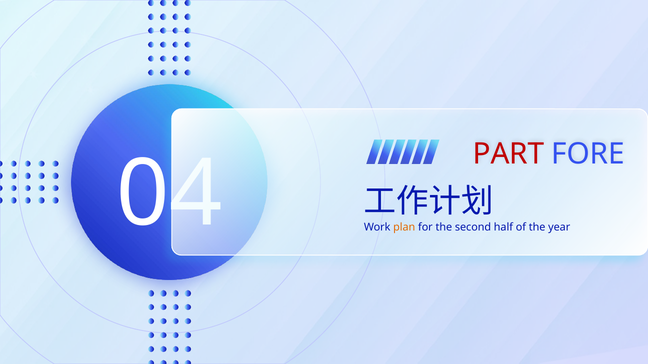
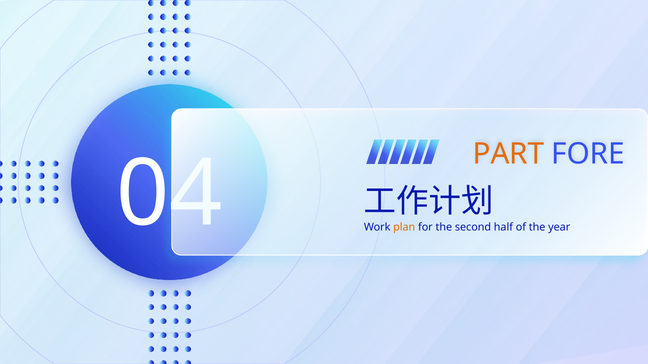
PART colour: red -> orange (509, 154)
